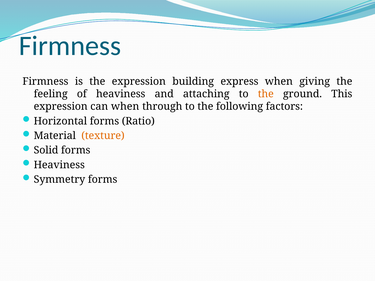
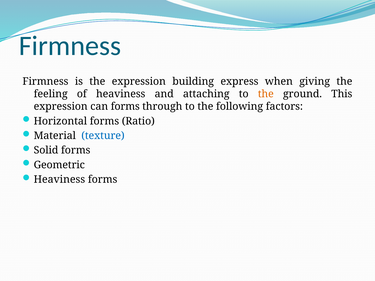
can when: when -> forms (125, 107)
texture colour: orange -> blue (103, 136)
Heaviness: Heaviness -> Geometric (59, 165)
Symmetry: Symmetry -> Heaviness (59, 180)
